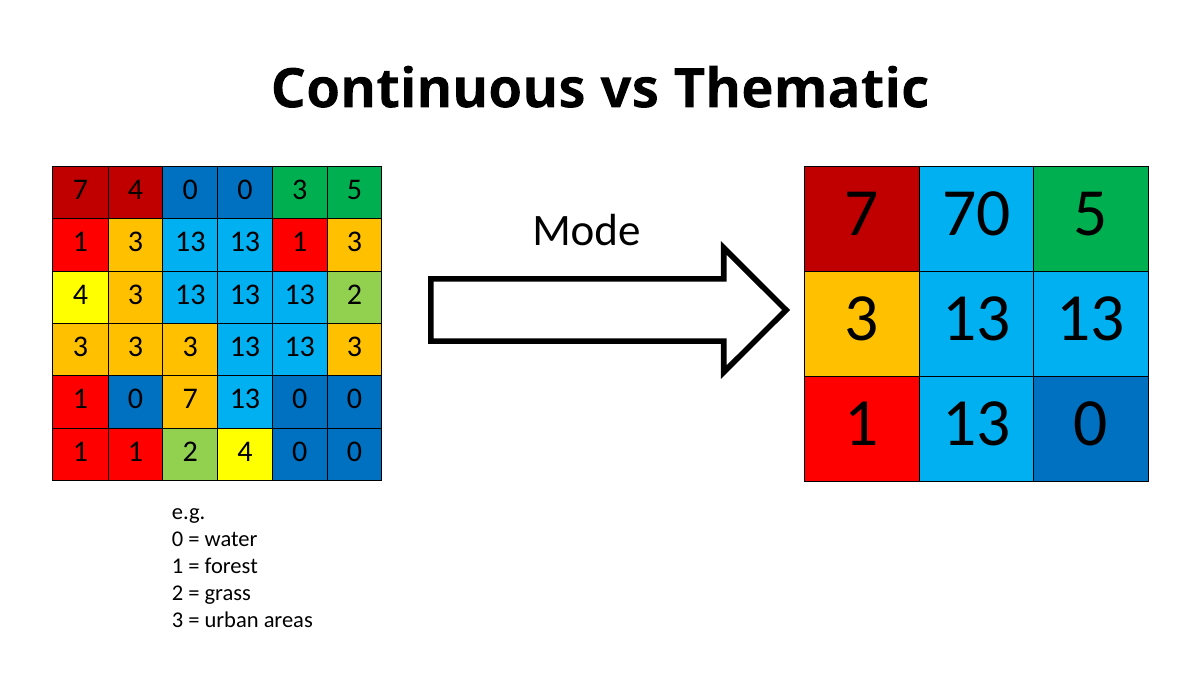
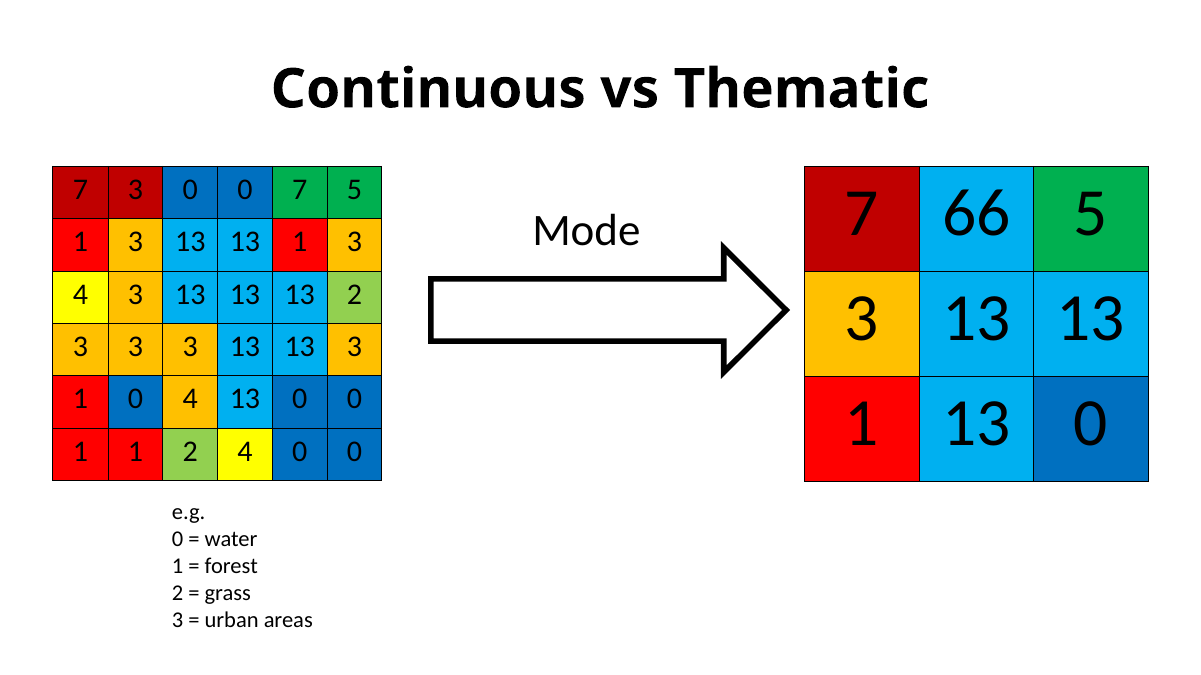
7 4: 4 -> 3 (136, 190)
0 3: 3 -> 7 (300, 190)
70: 70 -> 66 (976, 213)
0 7: 7 -> 4 (190, 399)
